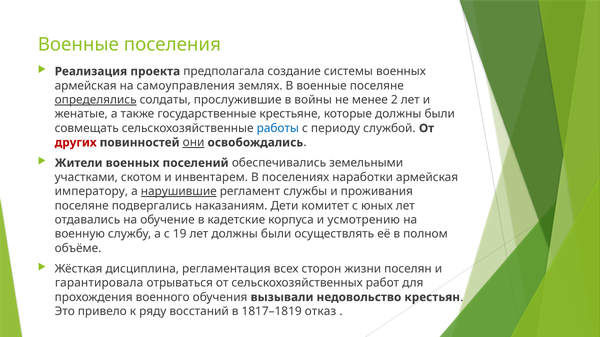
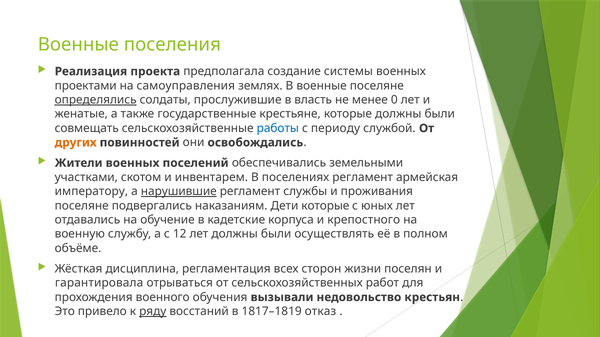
армейская: армейская -> проектами (86, 86)
войны: войны -> власть (313, 100)
2: 2 -> 0 (394, 100)
других colour: red -> orange (76, 143)
они underline: present -> none (194, 143)
поселениях наработки: наработки -> регламент (363, 177)
Дети комитет: комитет -> которые (325, 206)
усмотрению: усмотрению -> крепостного (364, 220)
19: 19 -> 12 (180, 234)
ряду underline: none -> present (153, 312)
